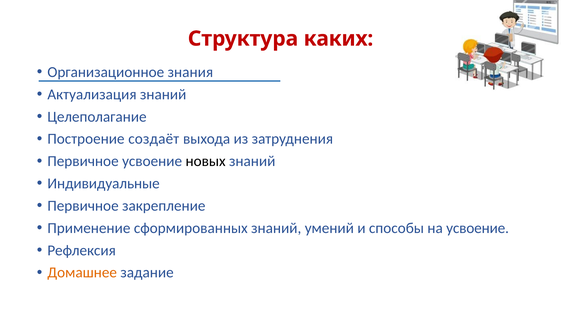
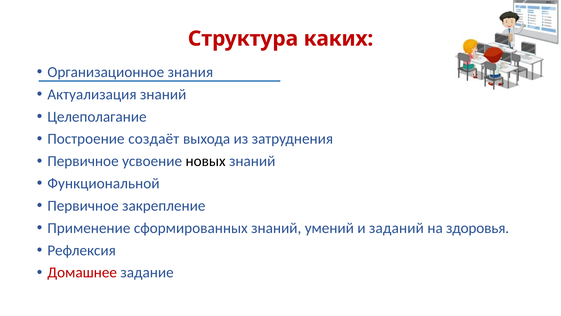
Индивидуальные: Индивидуальные -> Функциональной (103, 183)
способы: способы -> заданий (396, 228)
на усвоение: усвоение -> здоровья (478, 228)
Домашнее colour: orange -> red (82, 272)
